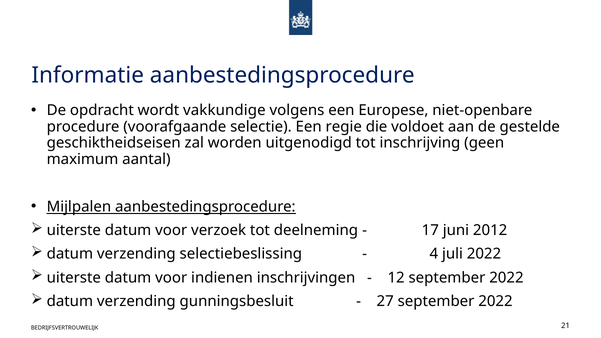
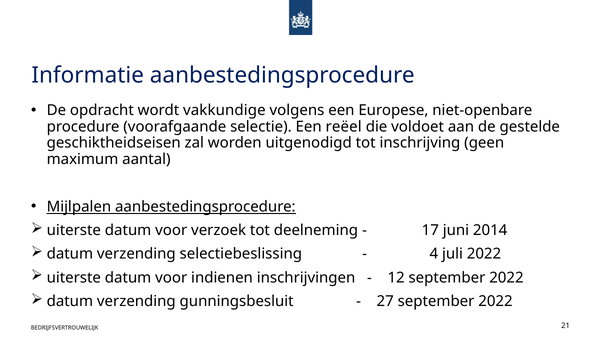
regie: regie -> reëel (344, 127)
2012: 2012 -> 2014 (490, 230)
